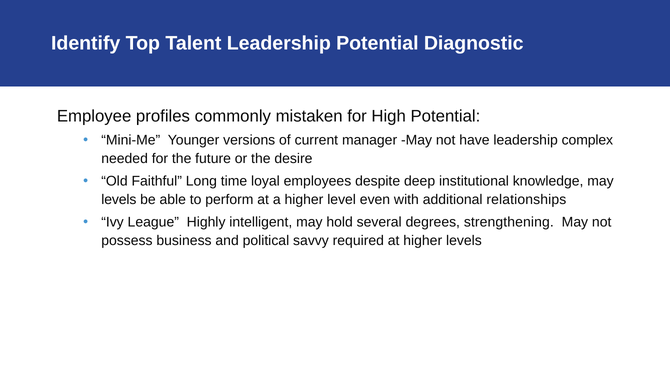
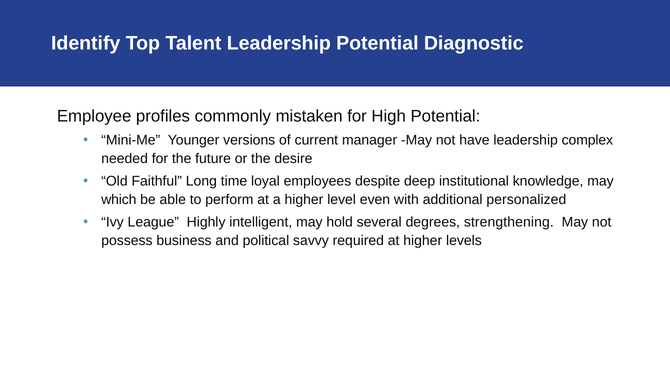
levels: levels -> which (119, 200)
relationships: relationships -> personalized (526, 200)
